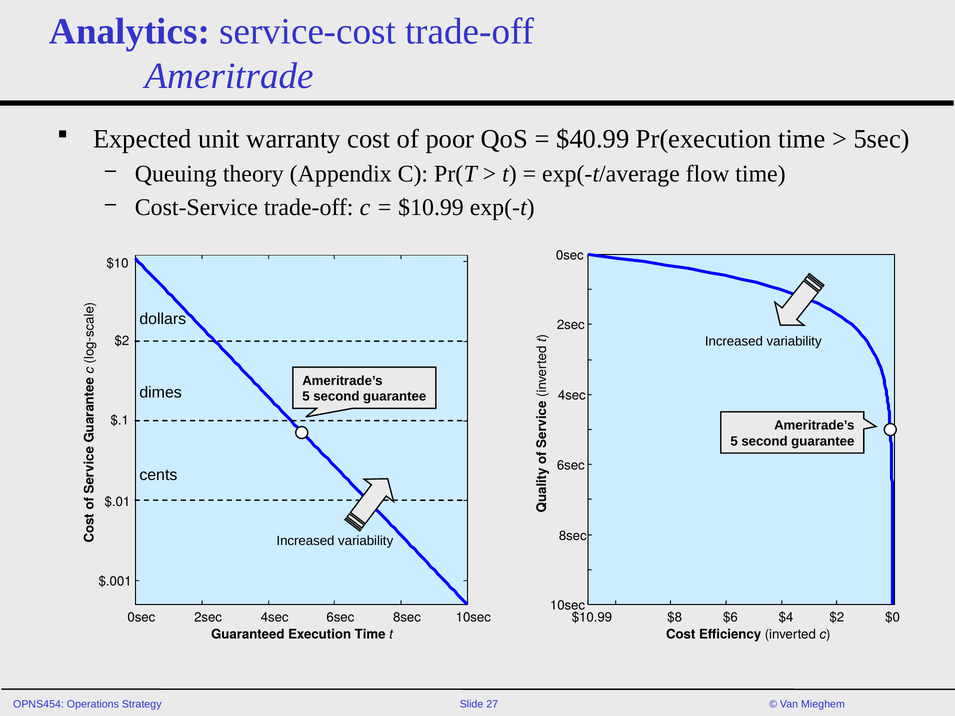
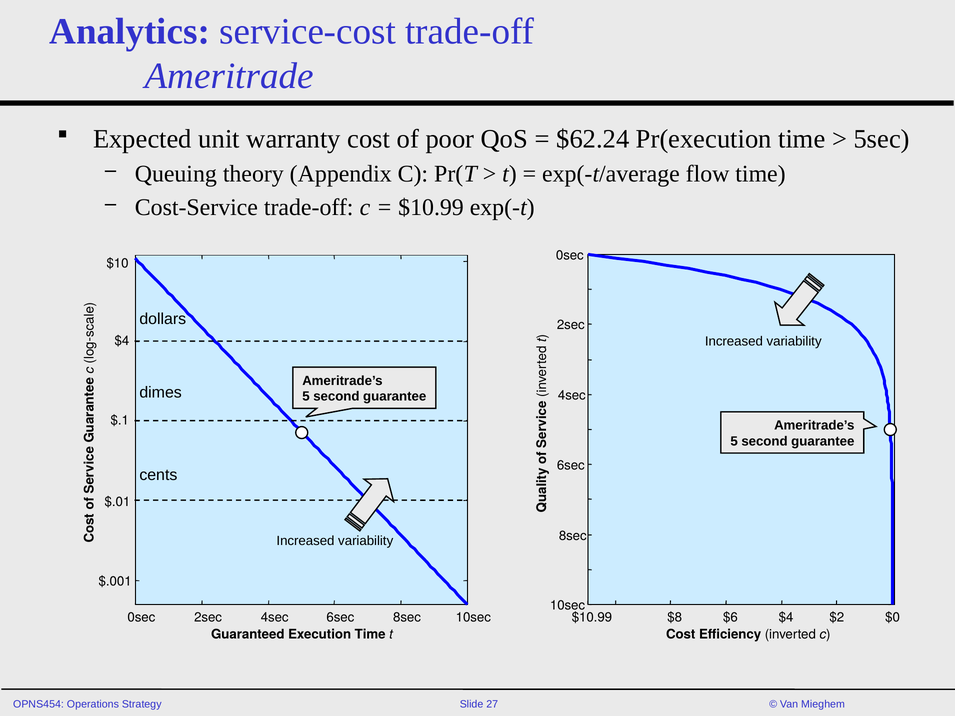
$40.99: $40.99 -> $62.24 (593, 139)
$2: $2 -> $4 (122, 341)
